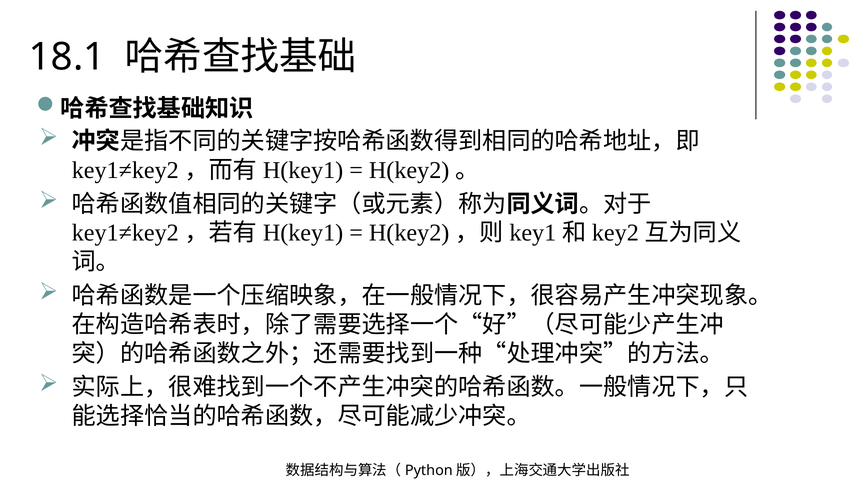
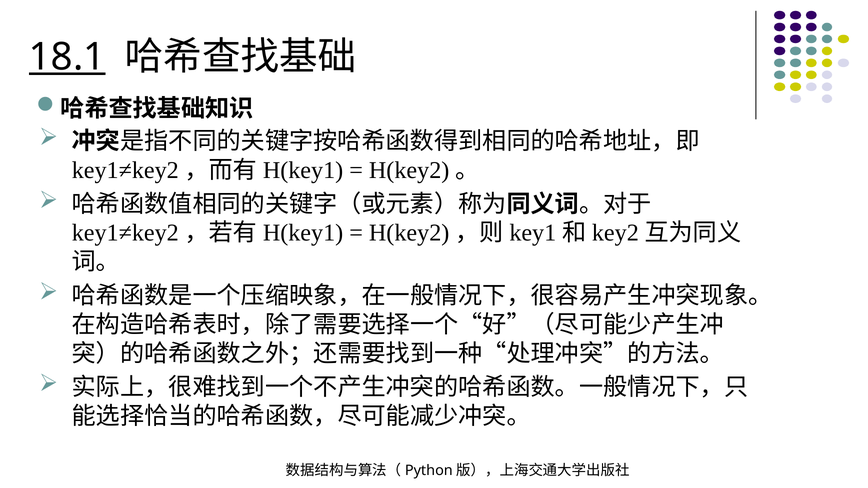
18.1 underline: none -> present (67, 57)
